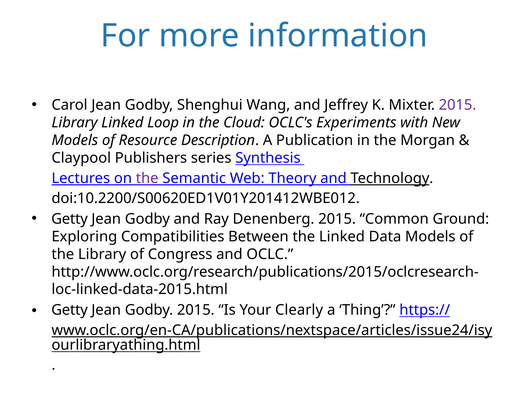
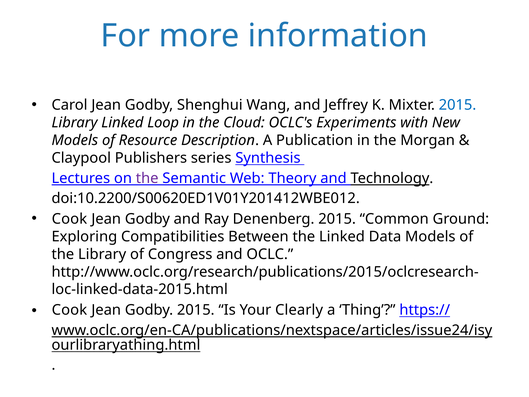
2015 colour: purple -> blue (458, 105)
Getty: Getty -> Cook (69, 219)
Getty: Getty -> Cook (69, 310)
